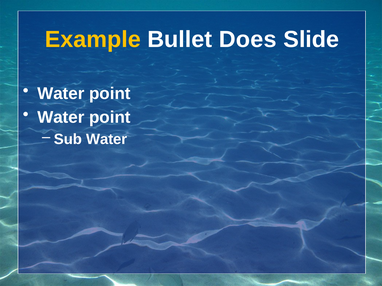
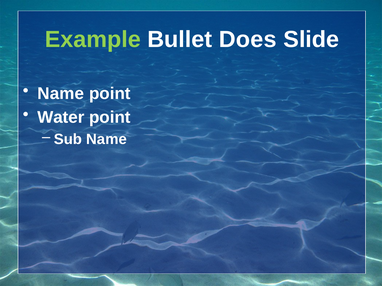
Example colour: yellow -> light green (93, 40)
Water: Water -> Name (61, 94)
Sub Water: Water -> Name (107, 139)
